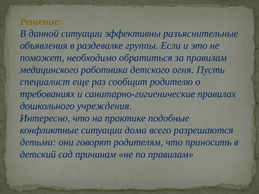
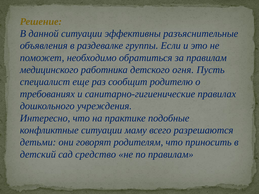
дома: дома -> маму (136, 130)
причинам: причинам -> средство (96, 155)
